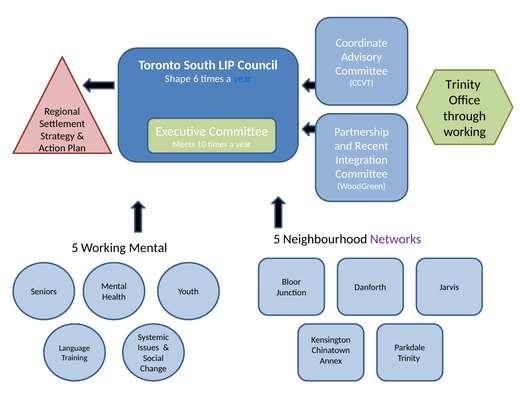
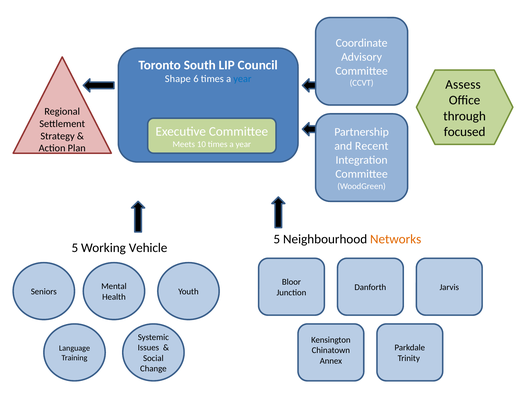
Trinity: Trinity -> Assess (463, 85)
working: working -> focused (465, 132)
Networks colour: purple -> orange (396, 239)
Working Mental: Mental -> Vehicle (148, 248)
